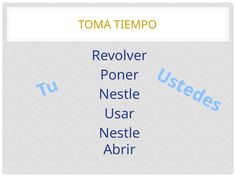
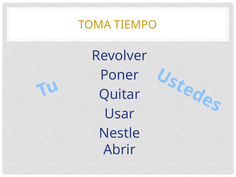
Nestle: Nestle -> Quitar (119, 94)
